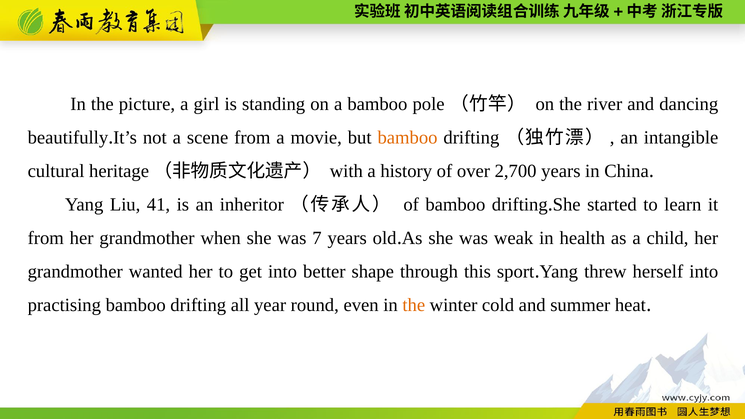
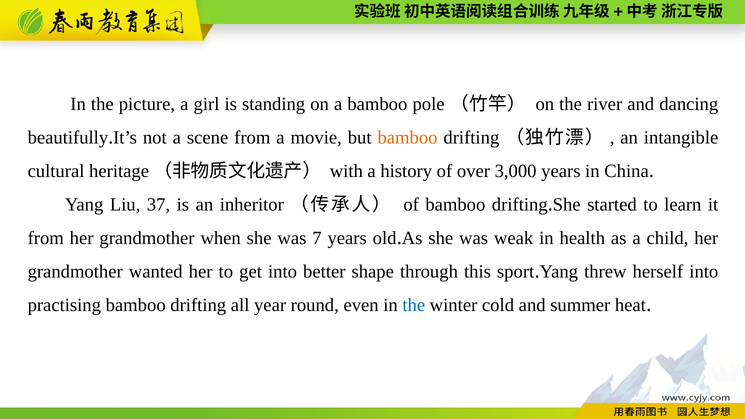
2,700: 2,700 -> 3,000 (516, 171)
41: 41 -> 37 (159, 205)
the colour: orange -> blue (414, 305)
